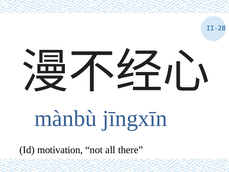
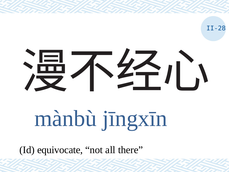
motivation: motivation -> equivocate (60, 150)
